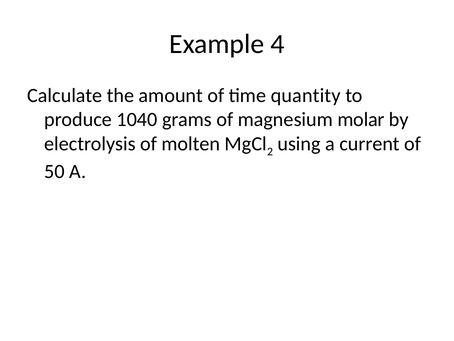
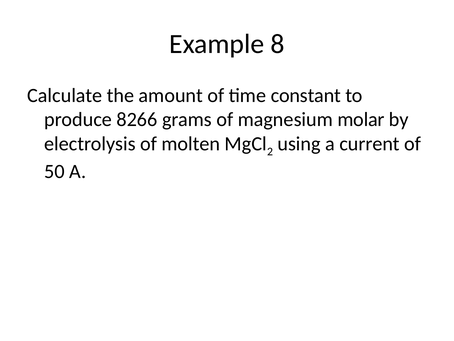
4: 4 -> 8 (278, 44)
quantity: quantity -> constant (306, 95)
1040: 1040 -> 8266 (137, 119)
